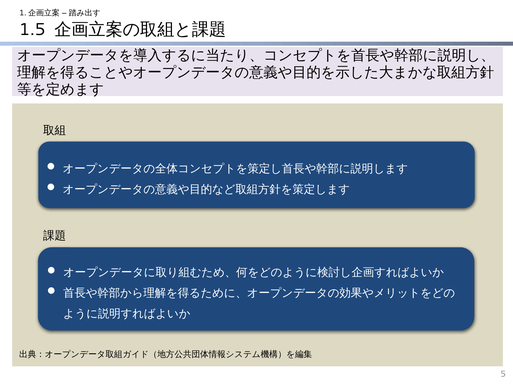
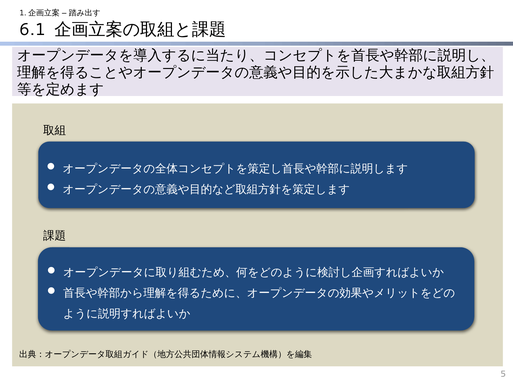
1.5: 1.5 -> 6.1 (32, 29)
